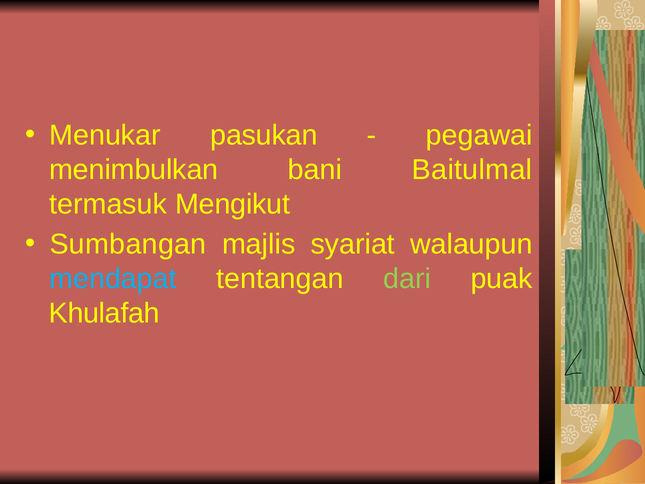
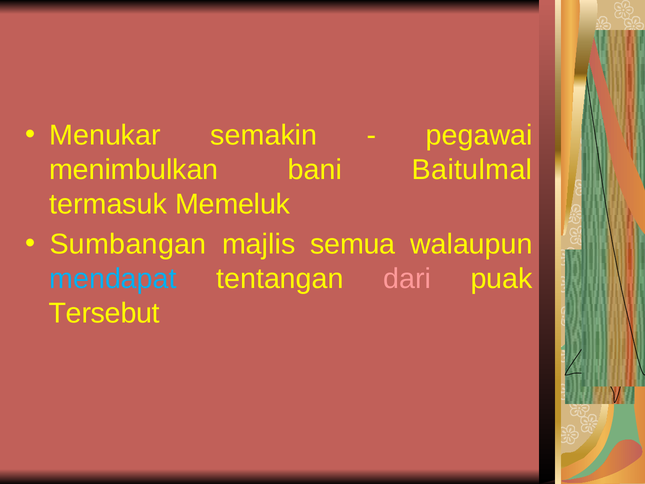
pasukan: pasukan -> semakin (264, 135)
Mengikut: Mengikut -> Memeluk (233, 204)
syariat: syariat -> semua (353, 244)
dari colour: light green -> pink (407, 279)
Khulafah: Khulafah -> Tersebut (104, 313)
